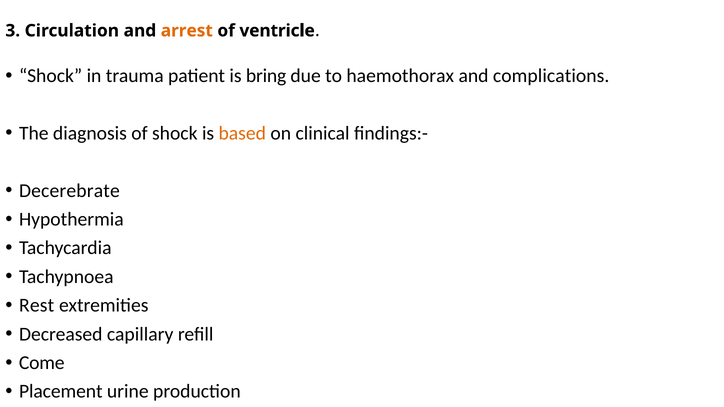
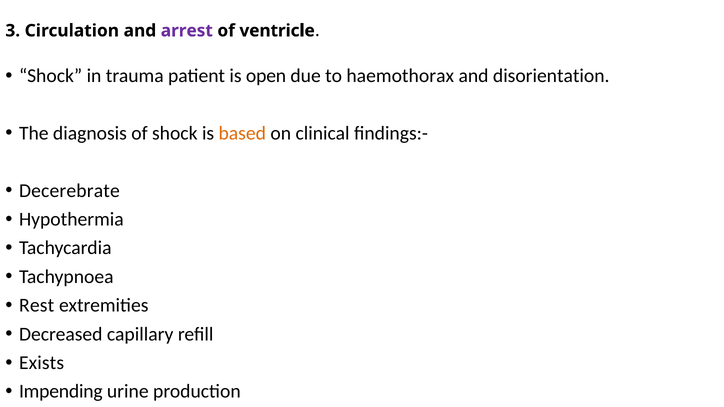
arrest colour: orange -> purple (187, 31)
bring: bring -> open (266, 76)
complications: complications -> disorientation (551, 76)
Come: Come -> Exists (42, 363)
Placement: Placement -> Impending (61, 392)
